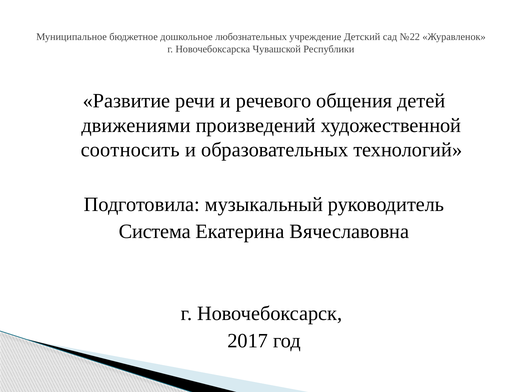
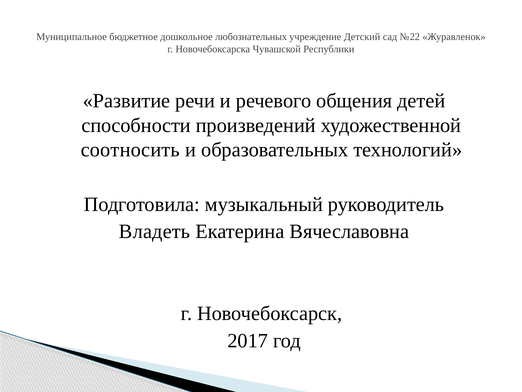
движениями: движениями -> способности (136, 125)
Система: Система -> Владеть (155, 231)
